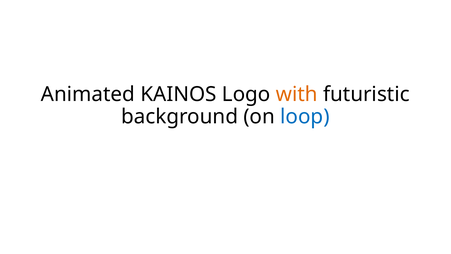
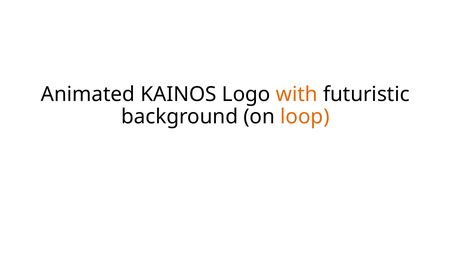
loop colour: blue -> orange (305, 117)
